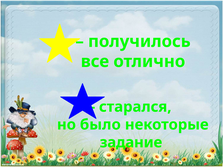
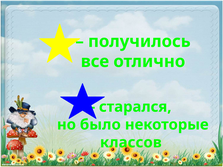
задание: задание -> классов (131, 143)
